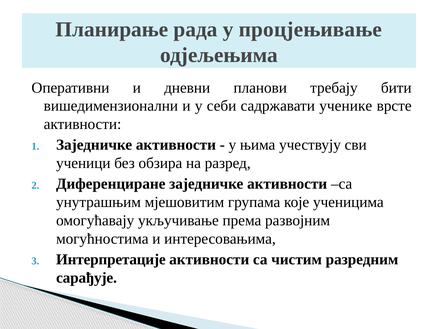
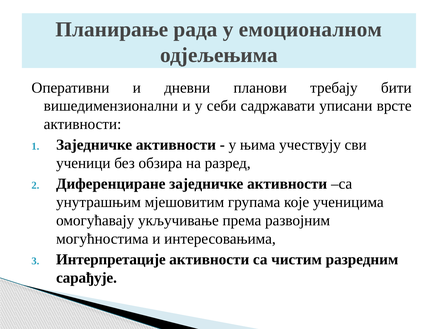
процјењивање: процјењивање -> емоционалном (310, 30)
ученике: ученике -> уписани (346, 106)
